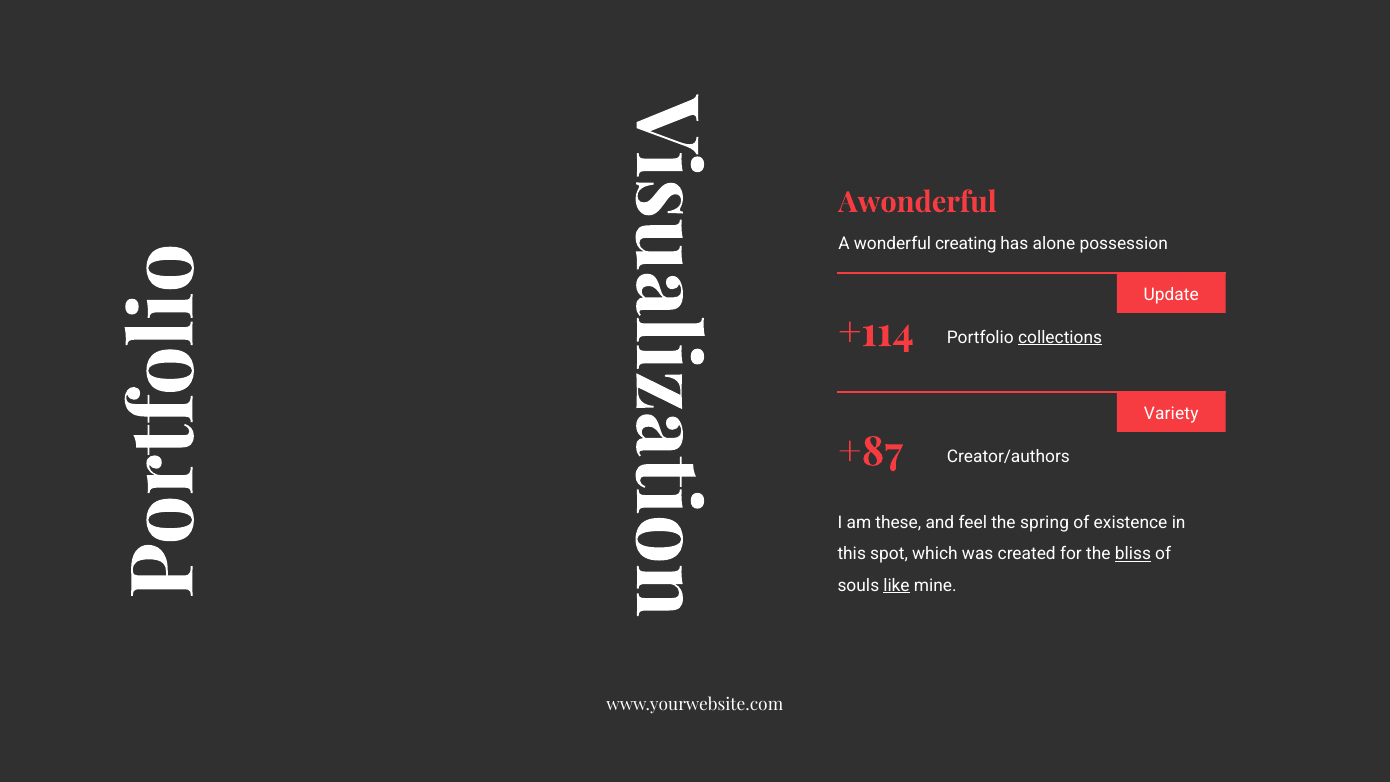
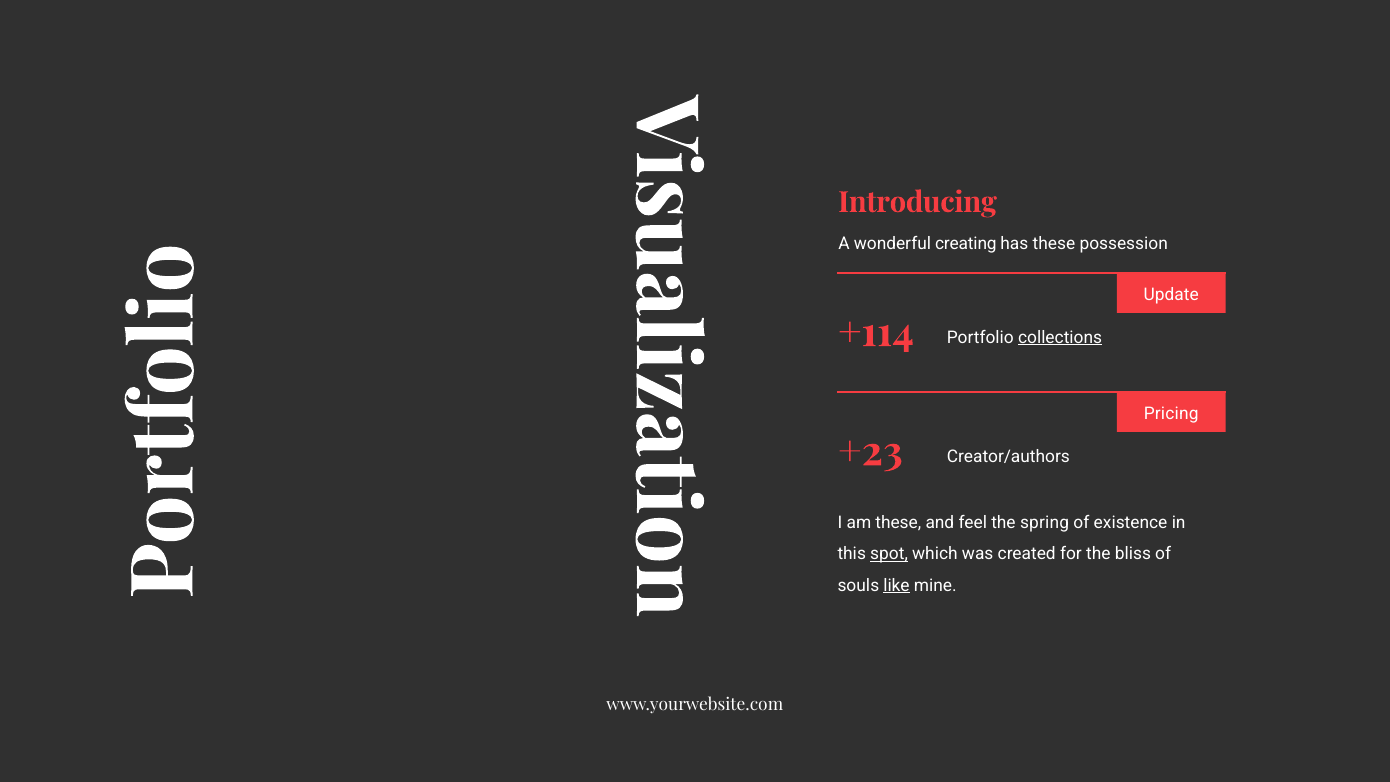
Awonderful: Awonderful -> Introducing (918, 202)
has alone: alone -> these (1054, 244)
Variety: Variety -> Pricing (1171, 414)
+87: +87 -> +23 (871, 452)
spot underline: none -> present (889, 554)
bliss underline: present -> none (1133, 554)
